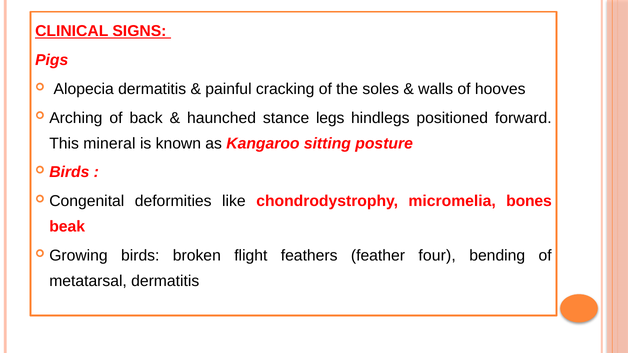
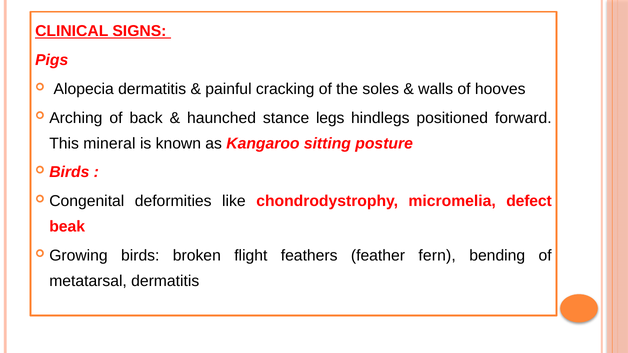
bones: bones -> defect (529, 201)
four: four -> fern (437, 256)
